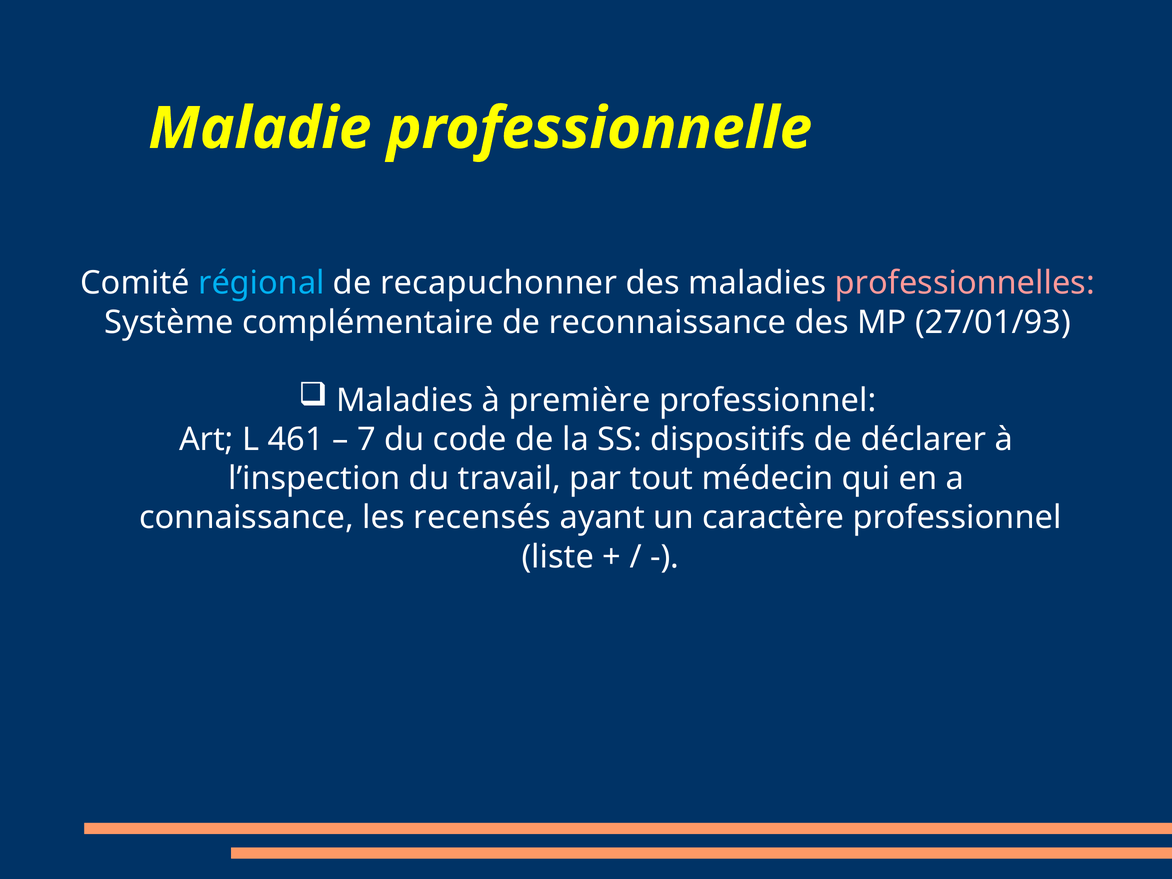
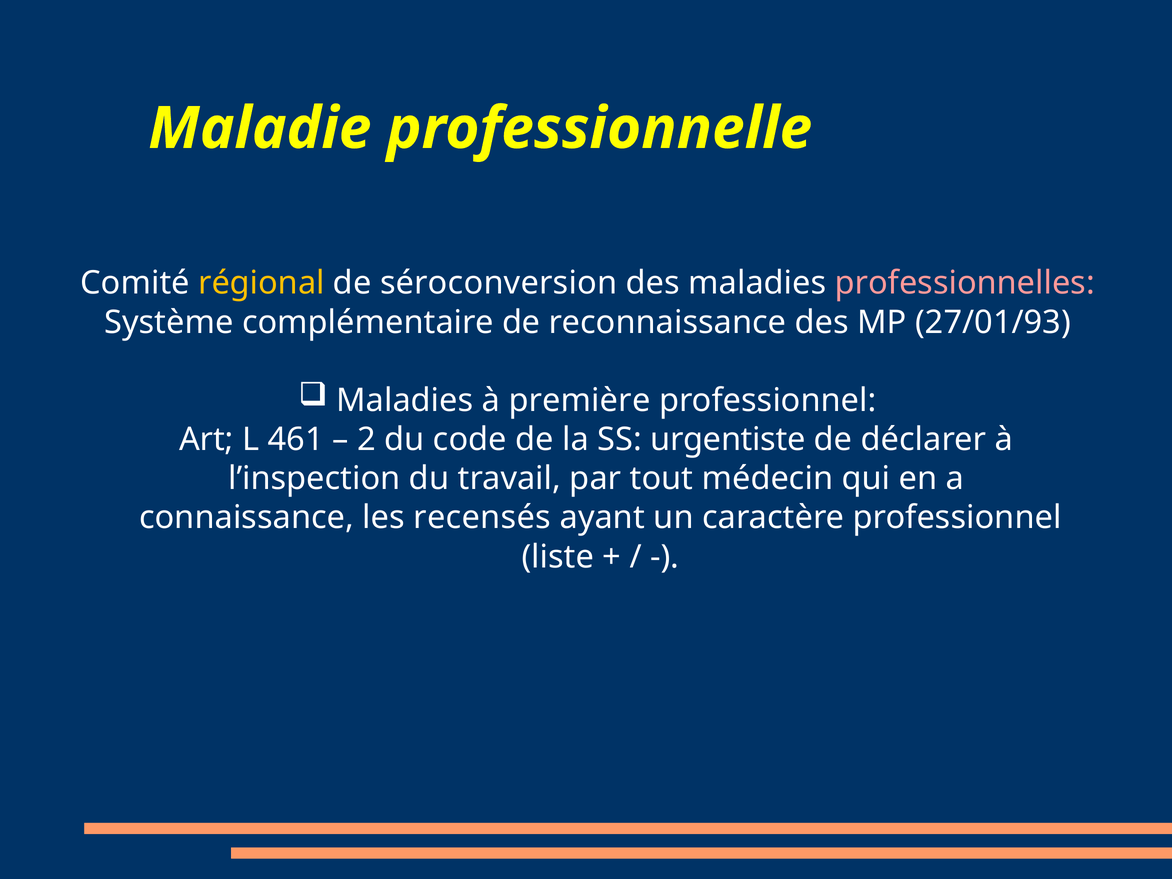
régional colour: light blue -> yellow (261, 283)
recapuchonner: recapuchonner -> séroconversion (499, 283)
7: 7 -> 2 (366, 440)
dispositifs: dispositifs -> urgentiste (728, 440)
